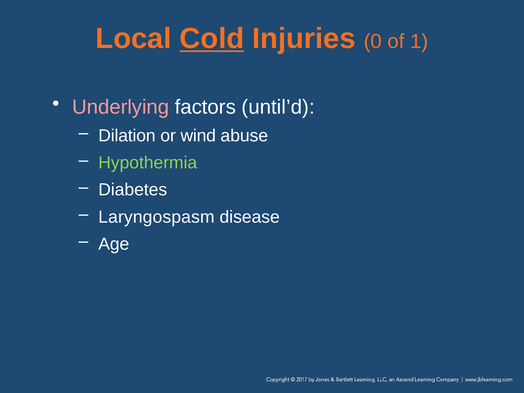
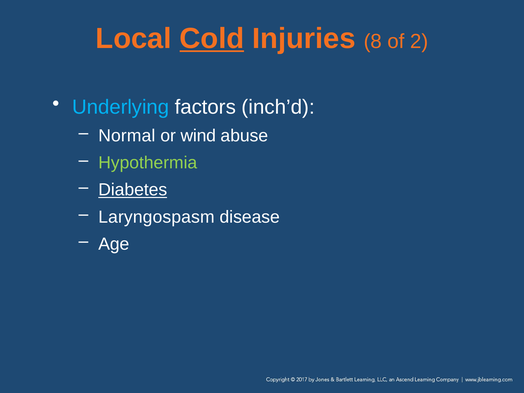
0: 0 -> 8 (373, 41)
1: 1 -> 2 (419, 41)
Underlying colour: pink -> light blue (121, 107)
until’d: until’d -> inch’d (278, 107)
Dilation: Dilation -> Normal (127, 136)
Diabetes underline: none -> present (133, 190)
